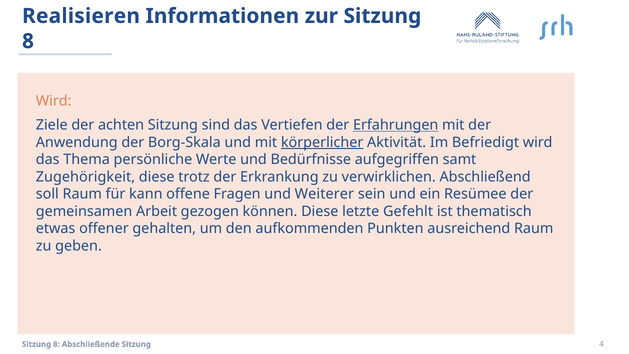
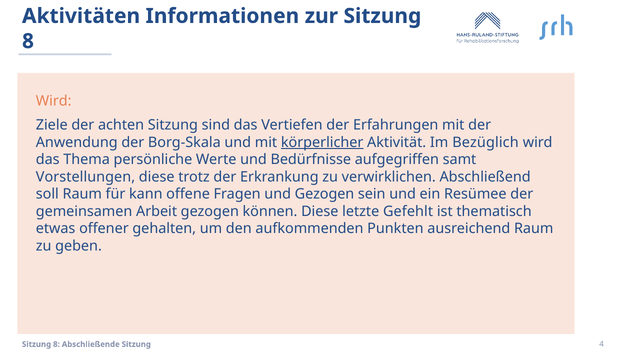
Realisieren: Realisieren -> Aktivitäten (81, 16)
Erfahrungen underline: present -> none (396, 125)
Befriedigt: Befriedigt -> Bezüglich (485, 142)
Zugehörigkeit: Zugehörigkeit -> Vorstellungen (85, 177)
und Weiterer: Weiterer -> Gezogen (324, 194)
